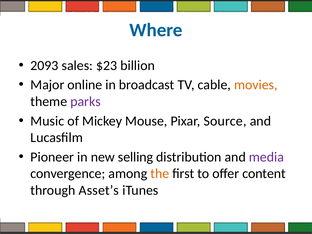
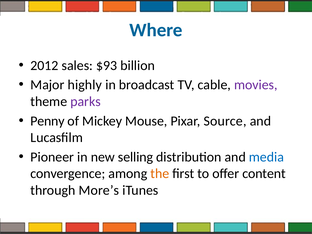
2093: 2093 -> 2012 (44, 65)
$23: $23 -> $93 (107, 65)
online: online -> highly (85, 85)
movies colour: orange -> purple (256, 85)
Music: Music -> Penny (47, 121)
media colour: purple -> blue (266, 157)
Asset’s: Asset’s -> More’s (99, 190)
